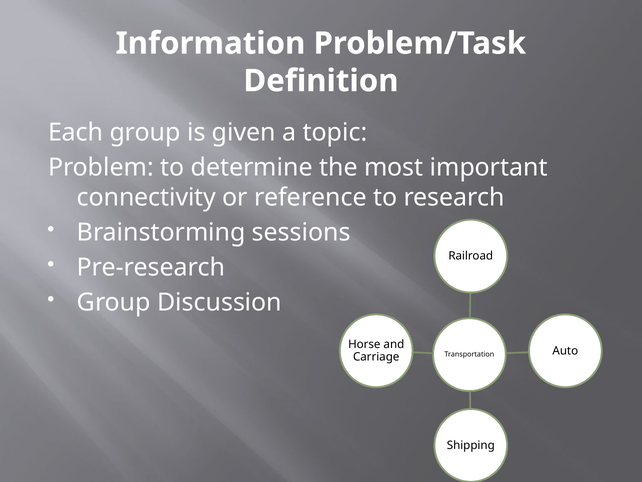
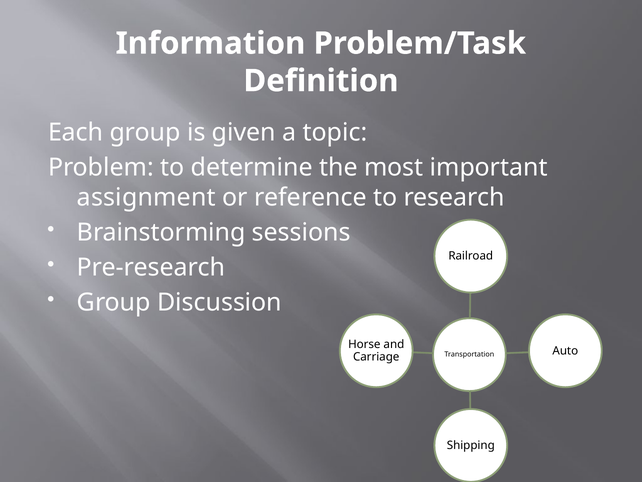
connectivity: connectivity -> assignment (146, 197)
